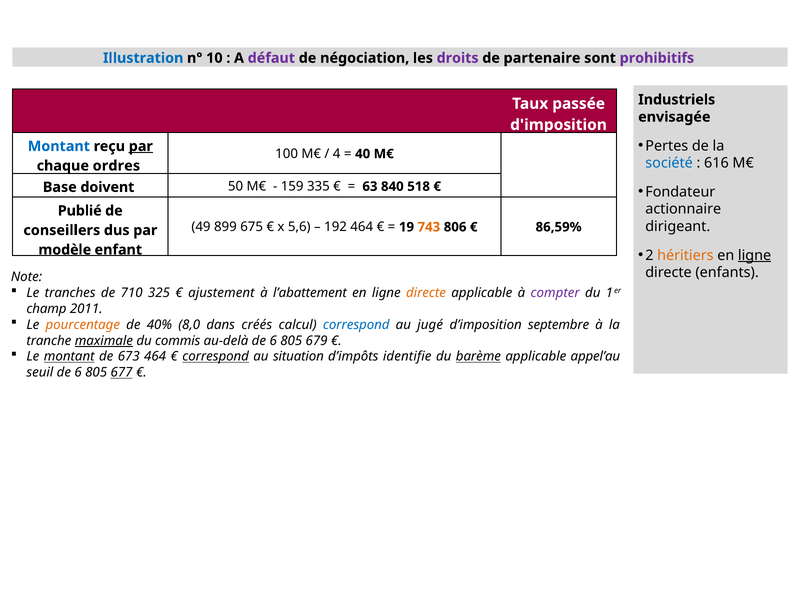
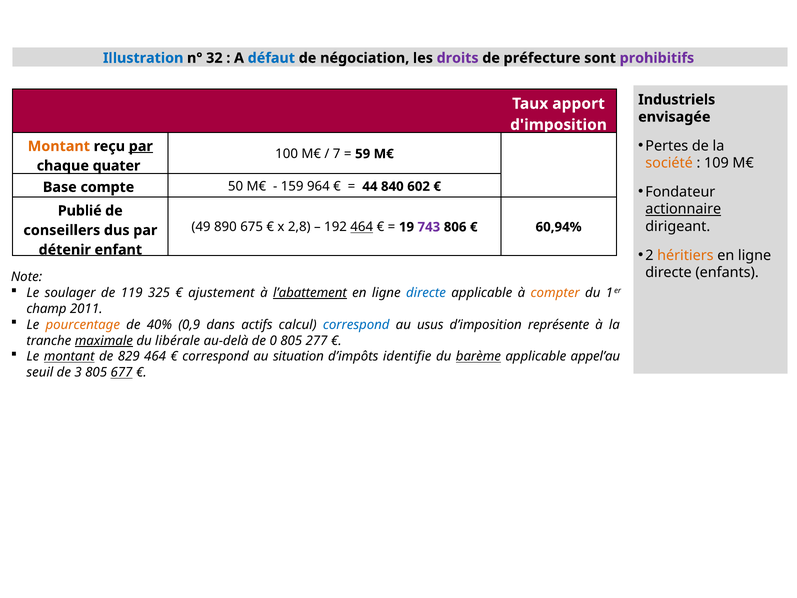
10: 10 -> 32 (214, 58)
défaut colour: purple -> blue (271, 58)
partenaire: partenaire -> préfecture (542, 58)
passée: passée -> apport (579, 104)
Montant colour: blue -> orange (59, 146)
4: 4 -> 7 (337, 154)
40: 40 -> 59 (363, 154)
société colour: blue -> orange (669, 163)
616: 616 -> 109 (716, 163)
ordres: ordres -> quater (117, 166)
doivent: doivent -> compte (107, 187)
335: 335 -> 964 (318, 186)
63: 63 -> 44 (370, 186)
518: 518 -> 602 (419, 186)
actionnaire underline: none -> present (683, 209)
899: 899 -> 890 (225, 227)
5,6: 5,6 -> 2,8 (299, 227)
464 underline: none -> present (362, 227)
743 colour: orange -> purple (429, 227)
86,59%: 86,59% -> 60,94% (559, 227)
modèle: modèle -> détenir (65, 250)
ligne underline: present -> none (755, 255)
tranches: tranches -> soulager (70, 293)
710: 710 -> 119 (132, 293)
l’abattement underline: none -> present (310, 293)
directe colour: orange -> blue (426, 293)
compter colour: purple -> orange (555, 293)
8,0: 8,0 -> 0,9 (189, 325)
créés: créés -> actifs (257, 325)
jugé: jugé -> usus (430, 325)
septembre: septembre -> représente (559, 325)
commis: commis -> libérale (178, 341)
au-delà de 6: 6 -> 0 (273, 341)
679: 679 -> 277 (317, 341)
673: 673 -> 829 (129, 356)
correspond underline: present -> none (216, 356)
seuil de 6: 6 -> 3 (78, 372)
